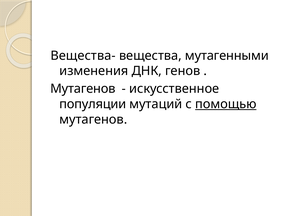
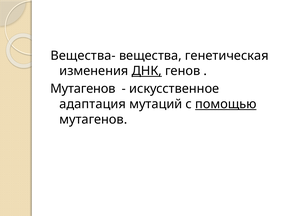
мутагенными: мутагенными -> генетическая (227, 55)
ДНК underline: none -> present (147, 71)
популяции: популяции -> адаптация (93, 104)
